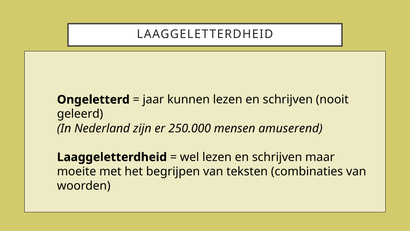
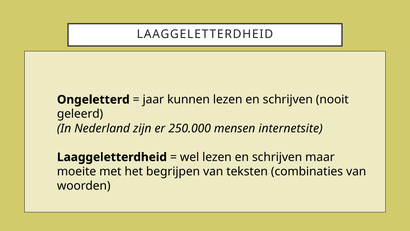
amuserend: amuserend -> internetsite (291, 128)
